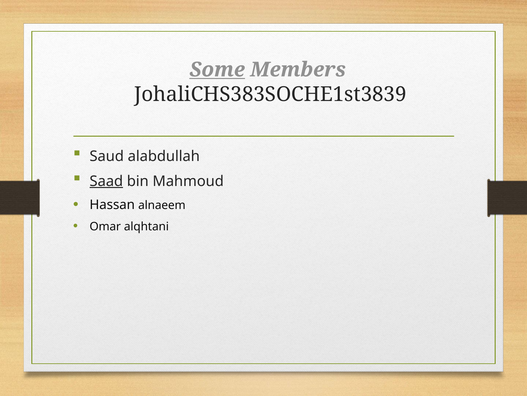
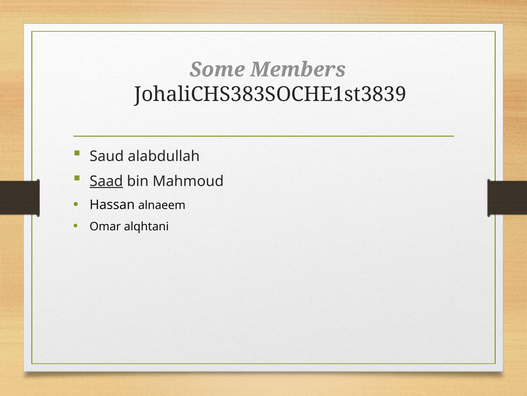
Some underline: present -> none (217, 70)
